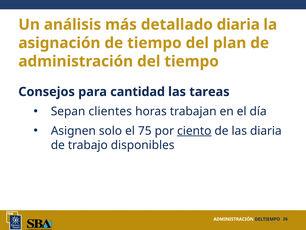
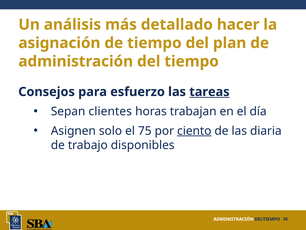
detallado diaria: diaria -> hacer (238, 25)
cantidad: cantidad -> esfuerzo (138, 92)
tareas underline: none -> present (209, 92)
